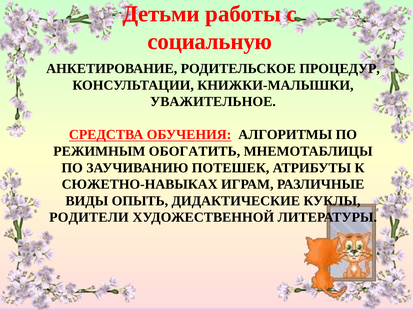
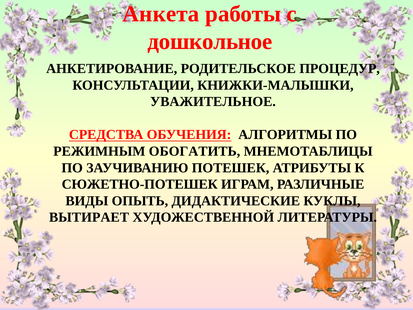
Детьми: Детьми -> Анкета (161, 14)
социальную: социальную -> дошкольное (210, 42)
СЮЖЕТНО-НАВЫКАХ: СЮЖЕТНО-НАВЫКАХ -> СЮЖЕТНО-ПОТЕШЕК (140, 184)
РОДИТЕЛИ: РОДИТЕЛИ -> ВЫТИРАЕТ (89, 217)
